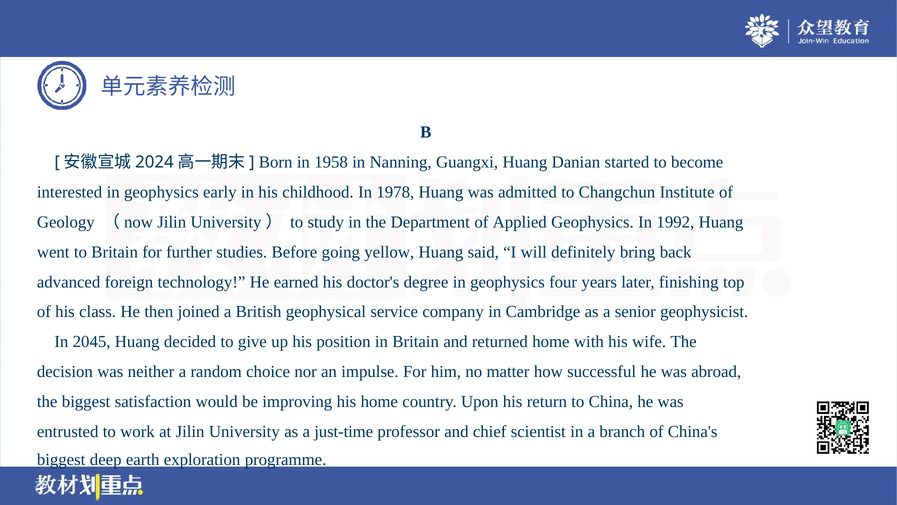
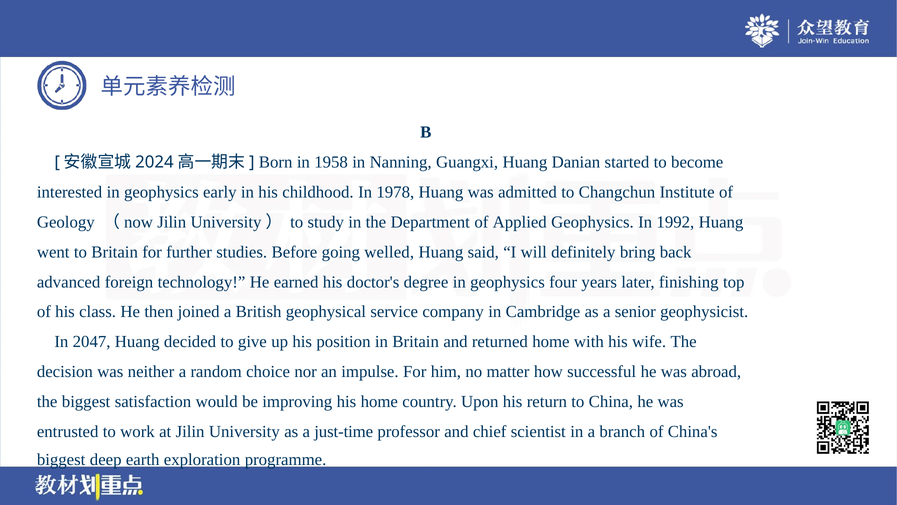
yellow: yellow -> welled (389, 252)
2045: 2045 -> 2047 (92, 342)
